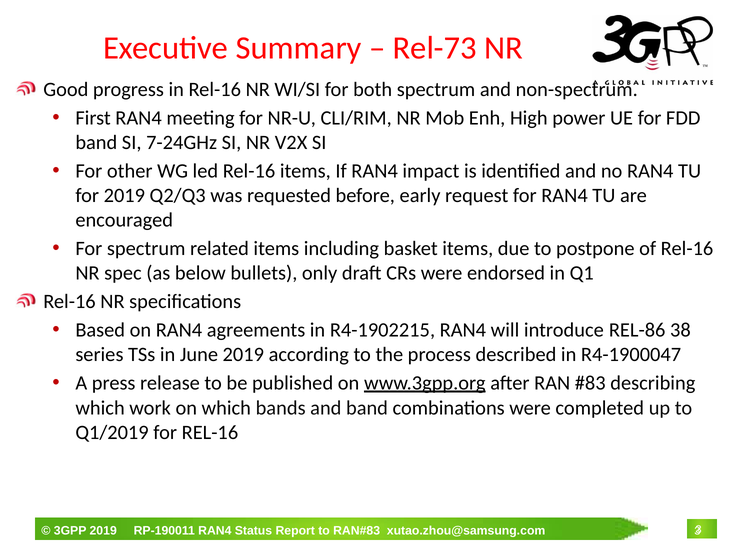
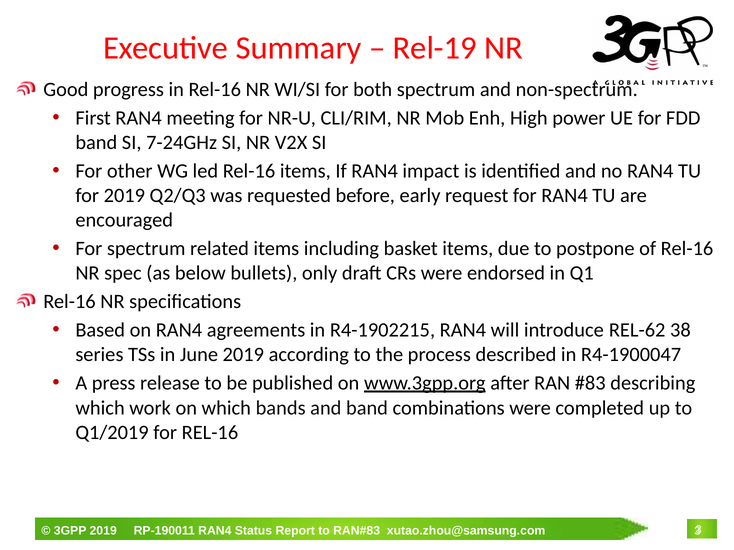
Rel-73: Rel-73 -> Rel-19 (435, 48)
REL-86: REL-86 -> REL-62 (637, 330)
